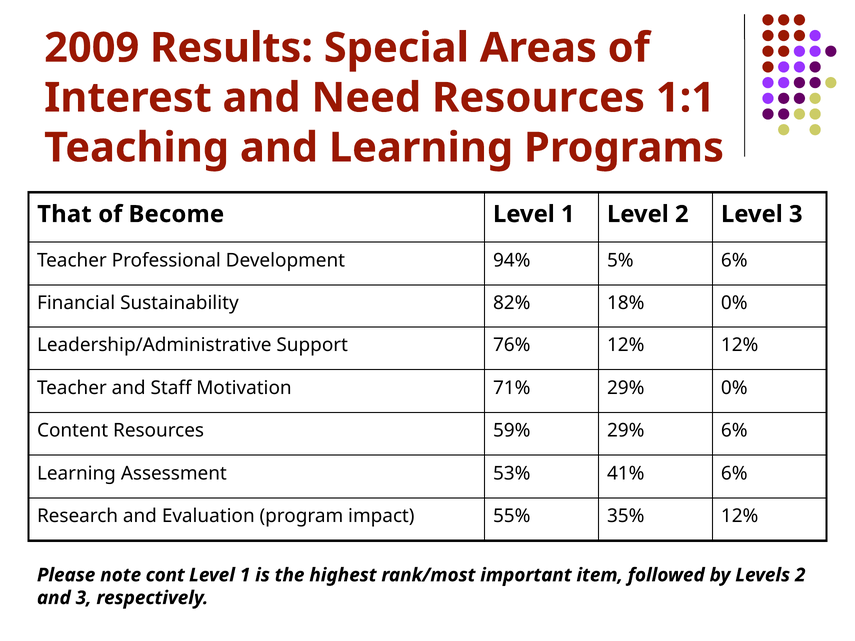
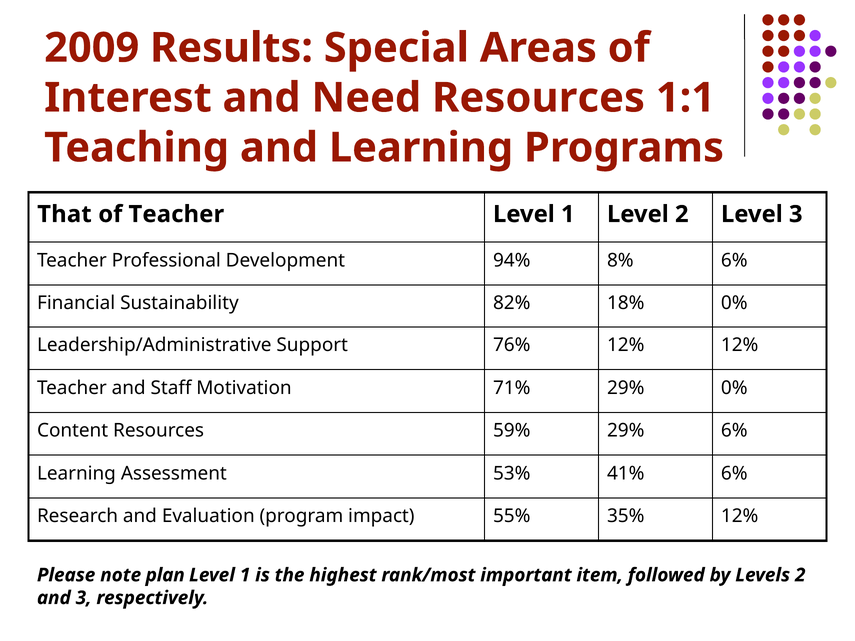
of Become: Become -> Teacher (176, 214)
5%: 5% -> 8% (620, 260)
cont: cont -> plan (165, 575)
